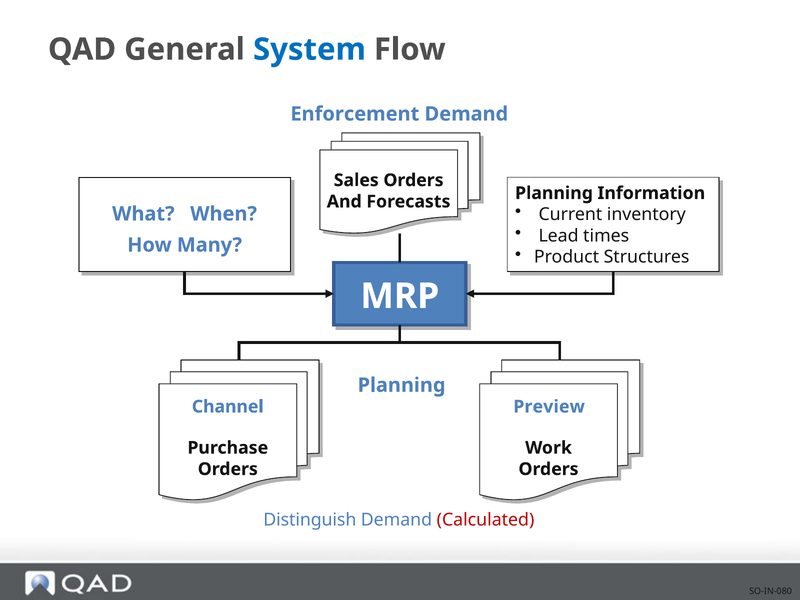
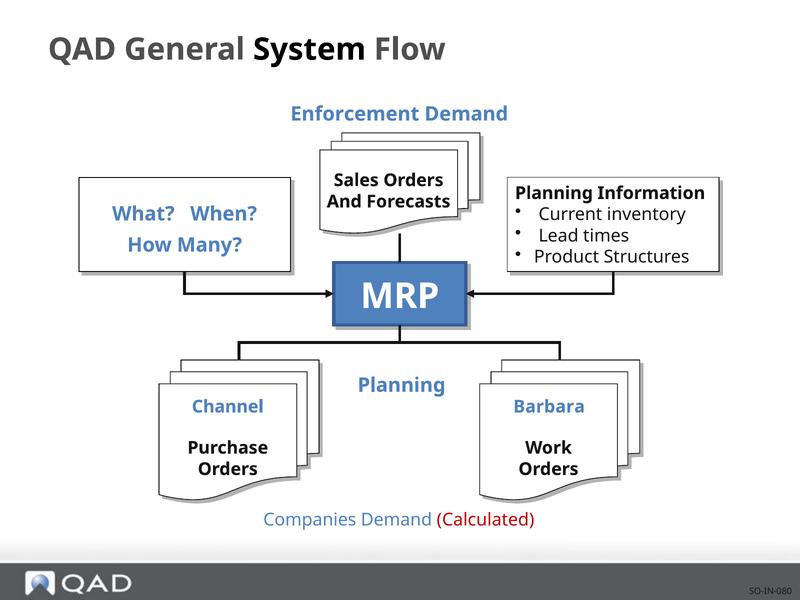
System colour: blue -> black (309, 49)
Preview: Preview -> Barbara (549, 407)
Distinguish: Distinguish -> Companies (310, 520)
